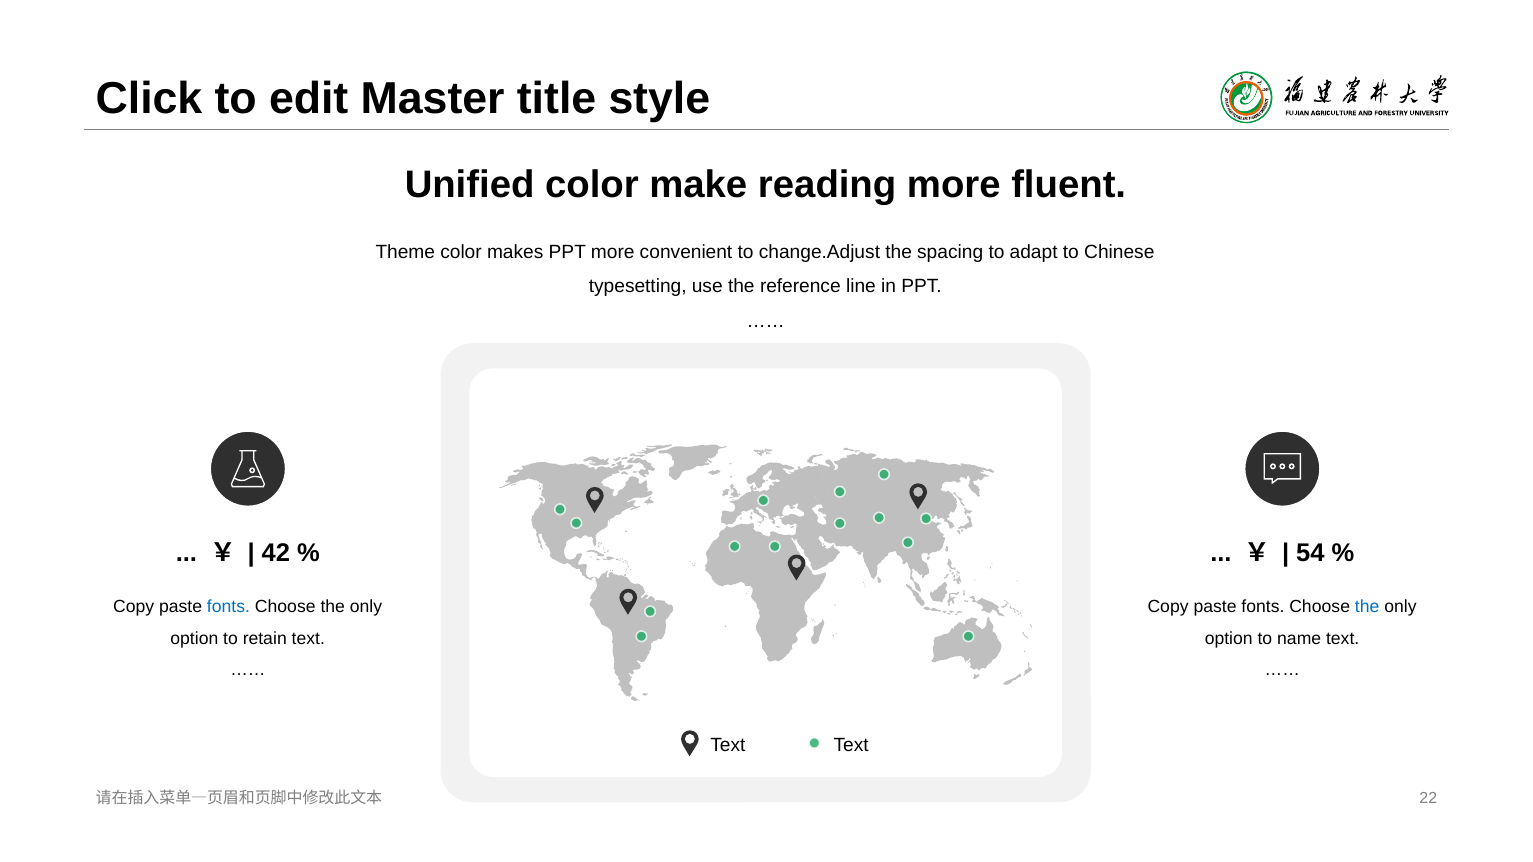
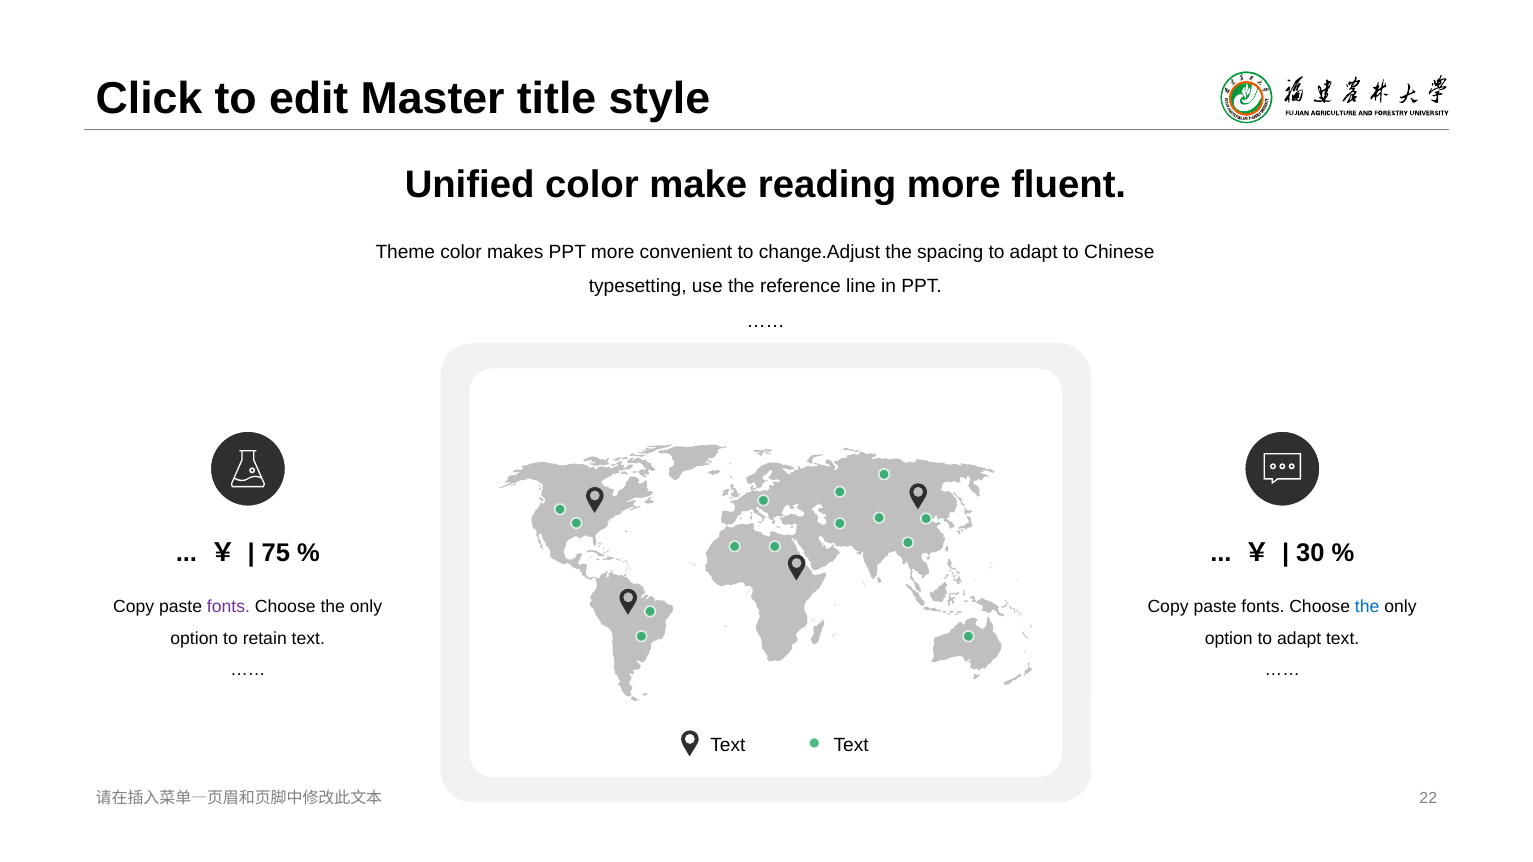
42: 42 -> 75 (276, 553)
54: 54 -> 30 (1310, 553)
fonts colour: blue -> purple (228, 607)
option to name: name -> adapt (1299, 639)
